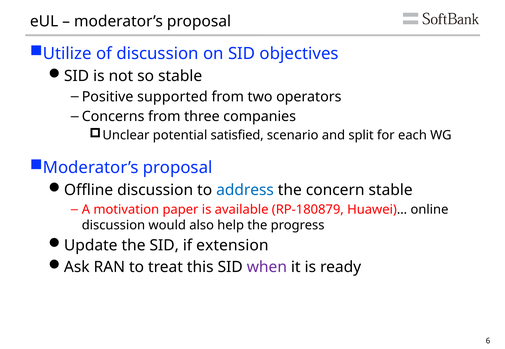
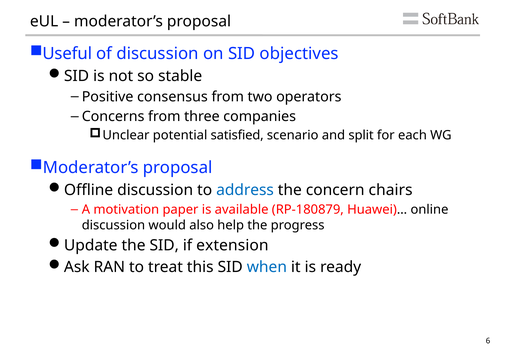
Utilize: Utilize -> Useful (67, 54)
supported: supported -> consensus (172, 97)
concern stable: stable -> chairs (391, 190)
when colour: purple -> blue (267, 268)
